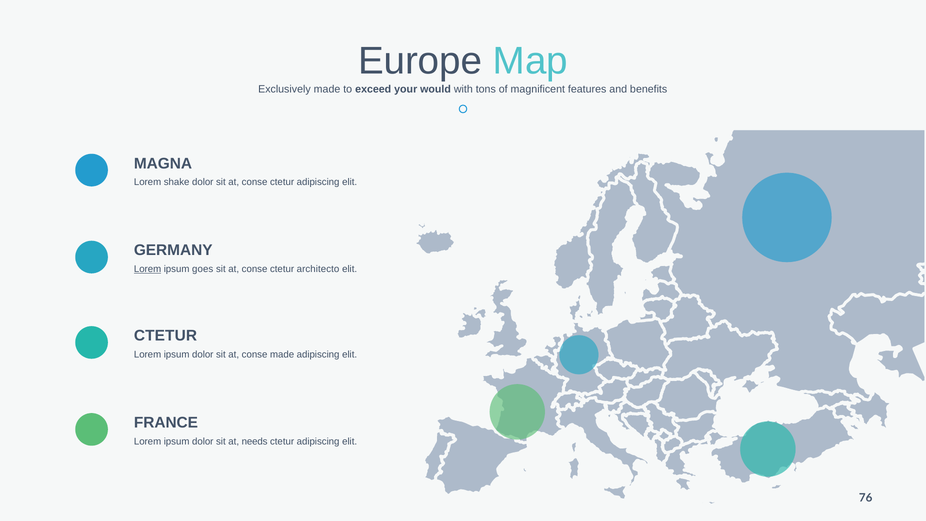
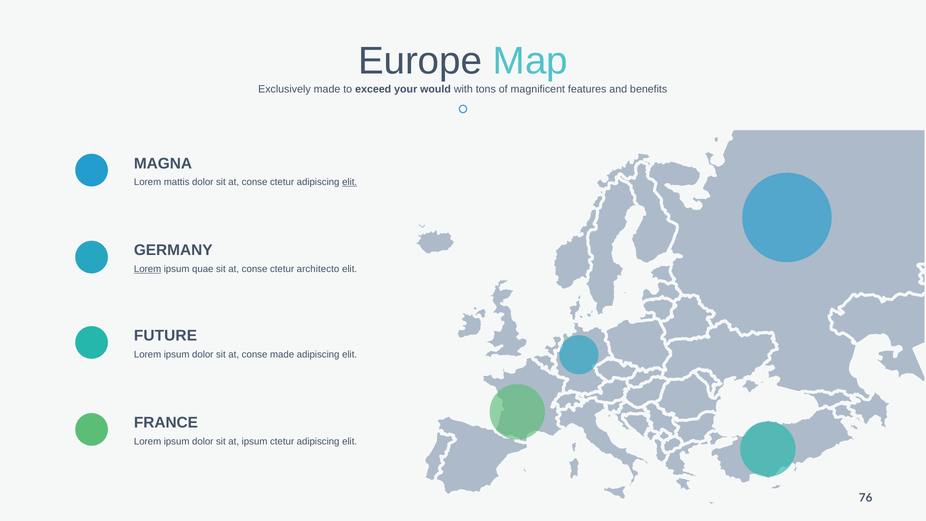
shake: shake -> mattis (177, 182)
elit underline: none -> present (350, 182)
goes: goes -> quae (203, 269)
CTETUR: CTETUR -> FUTURE (165, 336)
at needs: needs -> ipsum (255, 441)
